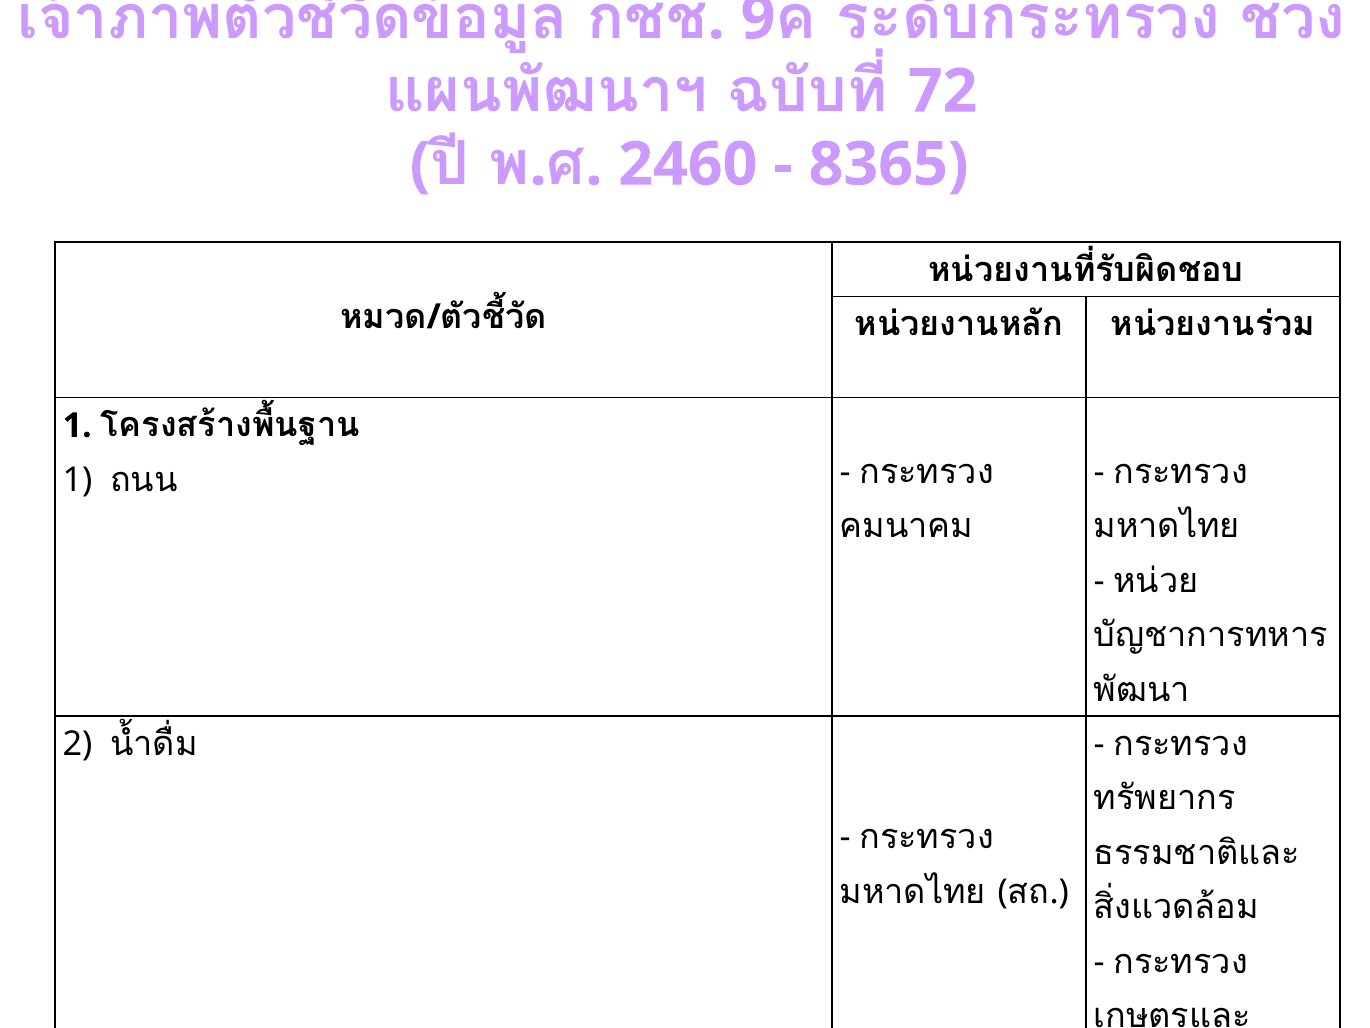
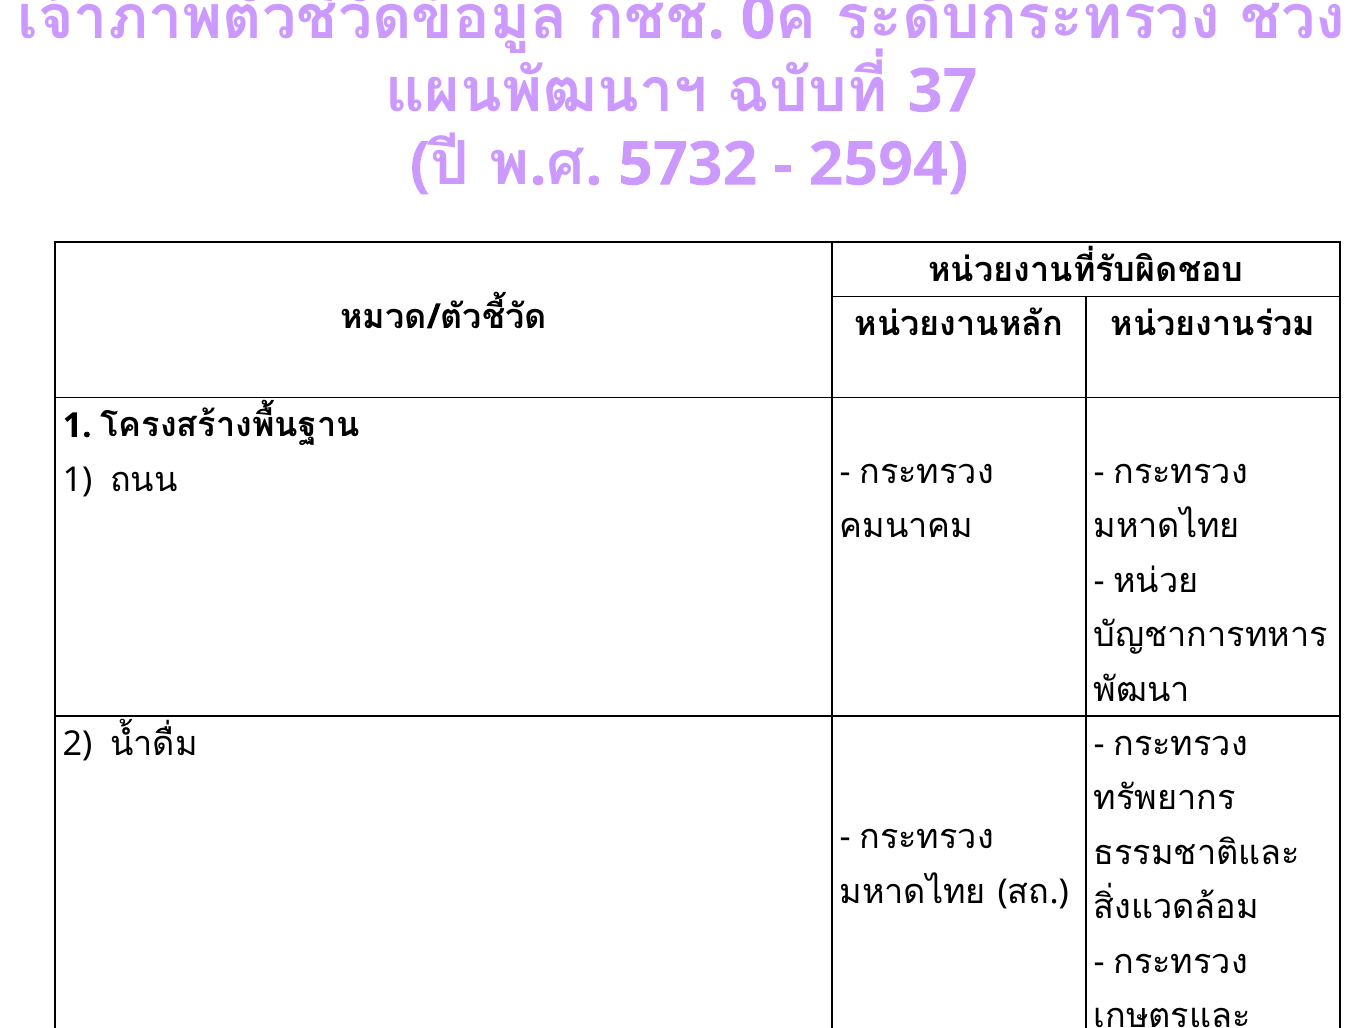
9: 9 -> 0 (758, 18)
72: 72 -> 37 (943, 91)
2460: 2460 -> 5732 (688, 164)
8365: 8365 -> 2594 (889, 164)
